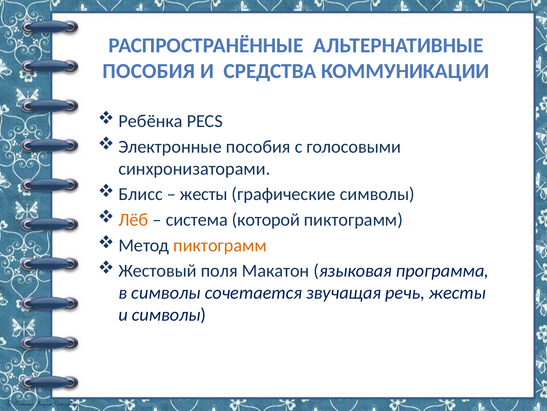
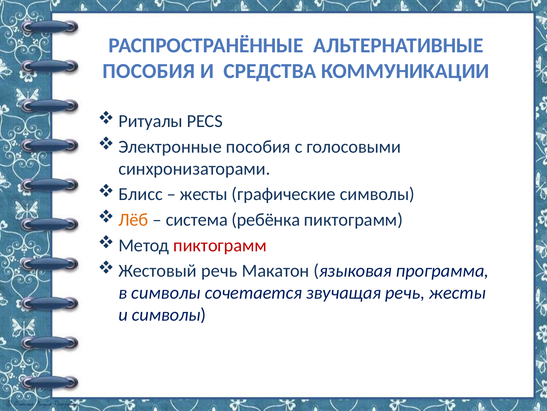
Ребёнка: Ребёнка -> Ритуалы (151, 121)
которой: которой -> ребёнка (266, 219)
пиктограмм colour: orange -> red (220, 245)
Жестовый поля: поля -> речь (219, 270)
